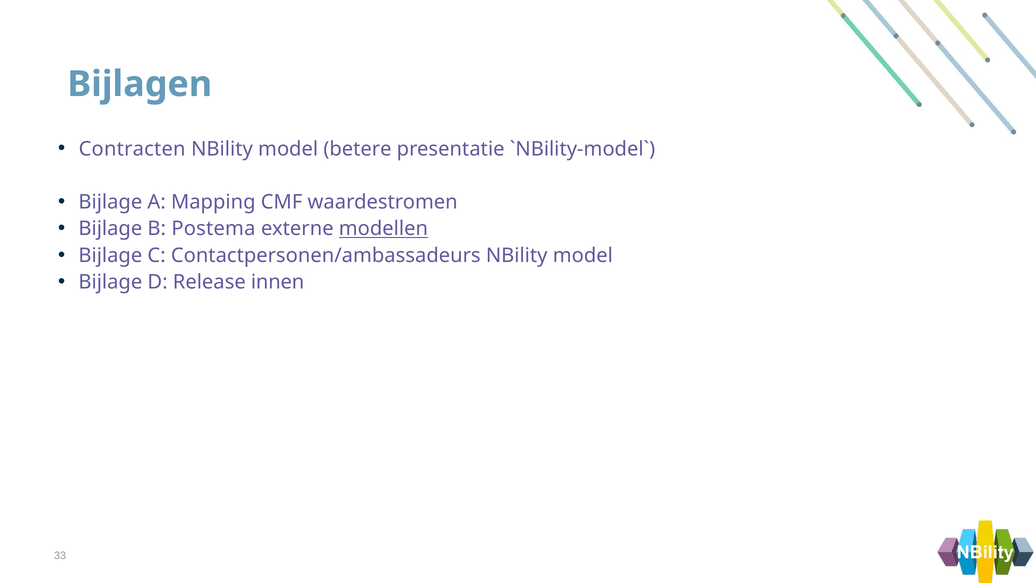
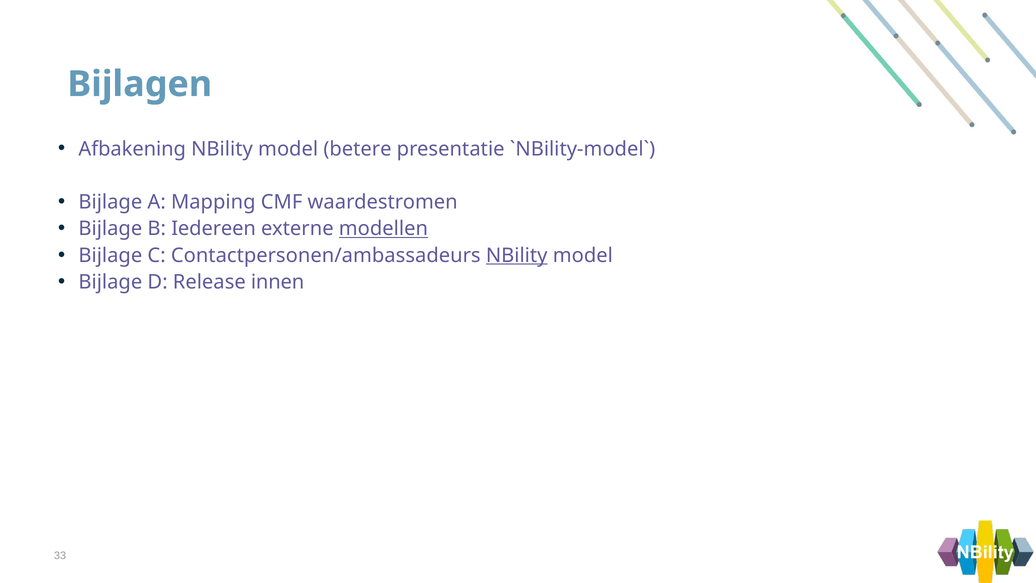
Contracten: Contracten -> Afbakening (132, 149)
Postema: Postema -> Iedereen (214, 229)
NBility underline: none -> present (517, 255)
